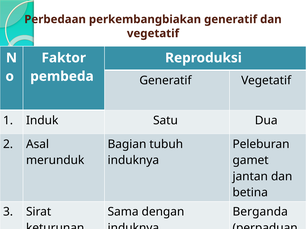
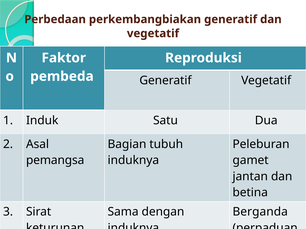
merunduk: merunduk -> pemangsa (55, 161)
